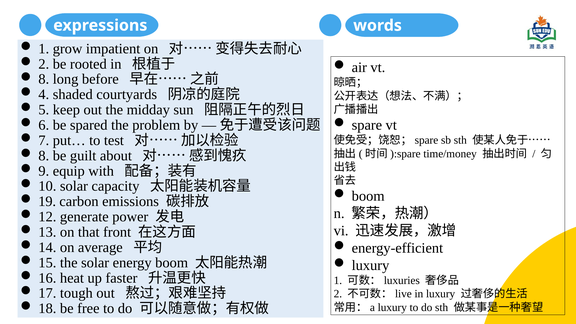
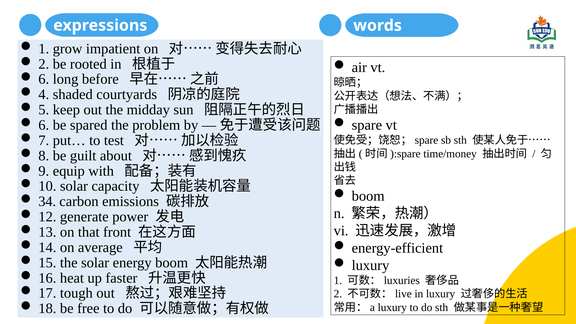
8: 8 -> 6 (44, 79)
19: 19 -> 34 (47, 202)
